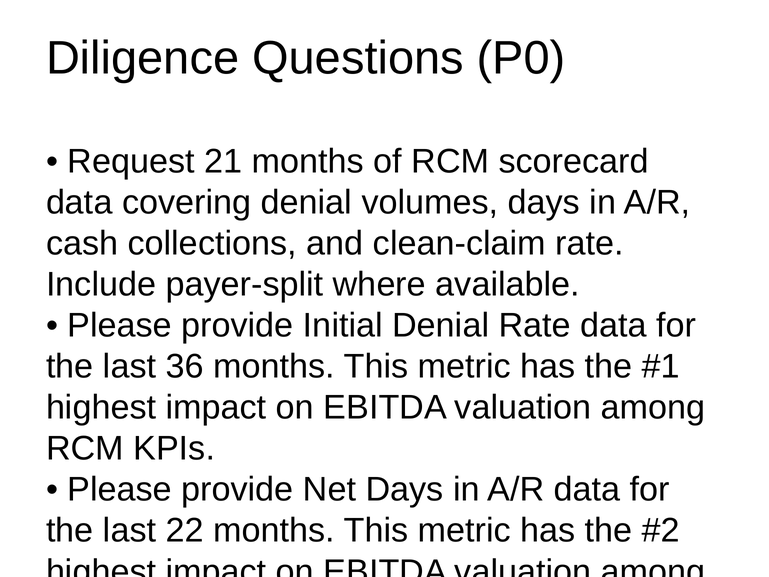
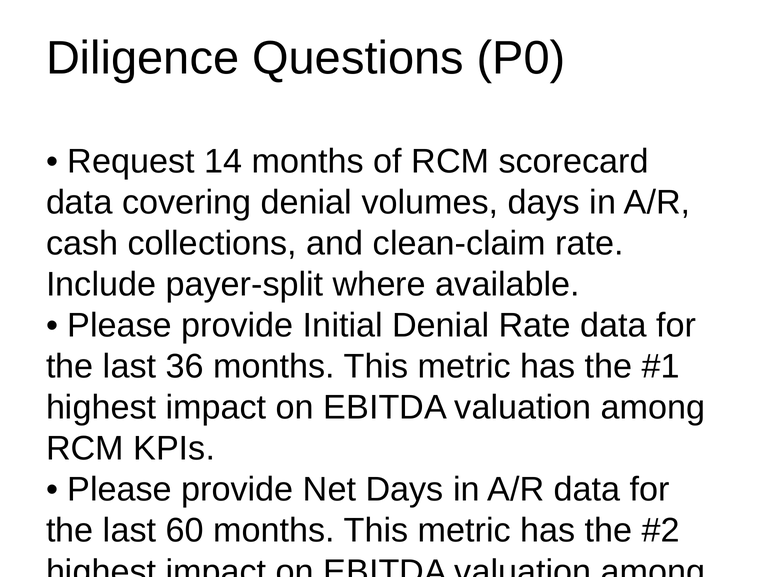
21: 21 -> 14 (223, 161)
22: 22 -> 60 (185, 530)
